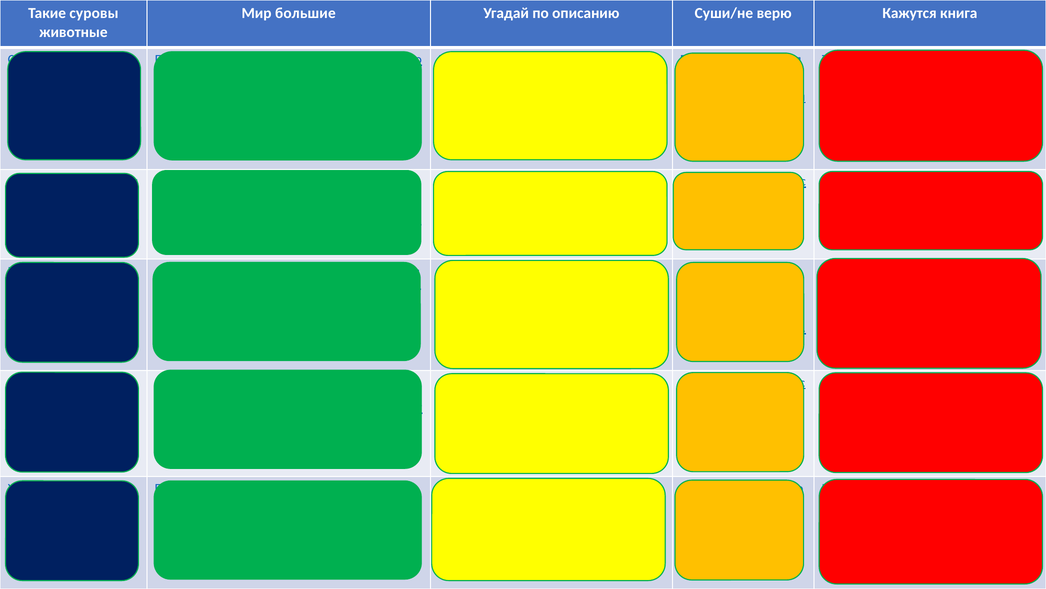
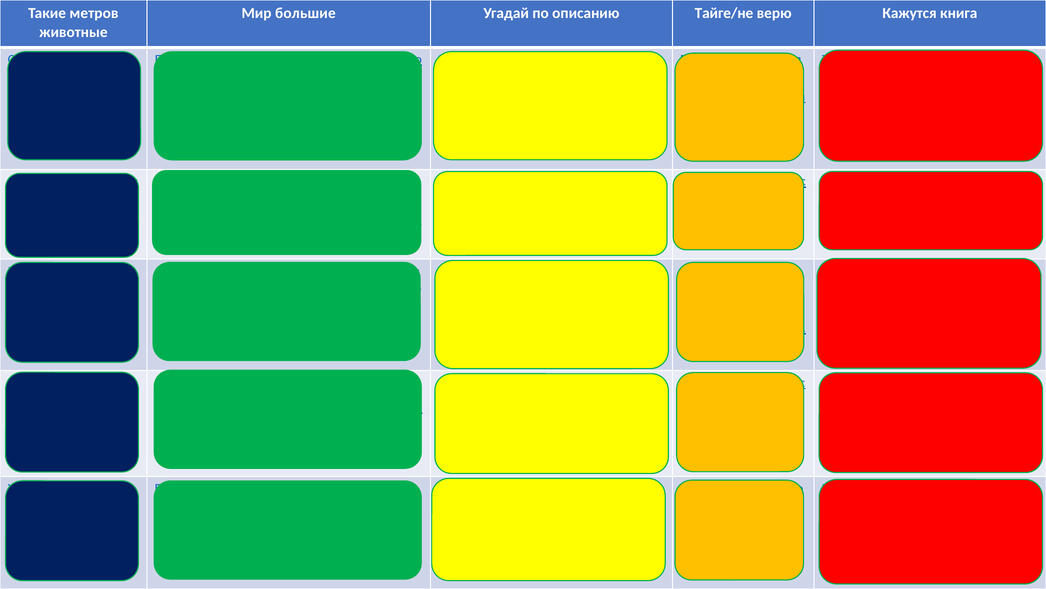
Такие суровы: суровы -> метров (94, 13)
Суши/не: Суши/не -> Тайге/не (724, 13)
